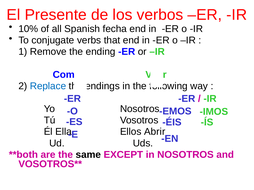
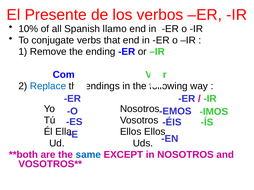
fecha: fecha -> llamo (115, 29)
Ellos Abrir: Abrir -> Ellos (155, 132)
same colour: black -> blue (88, 155)
